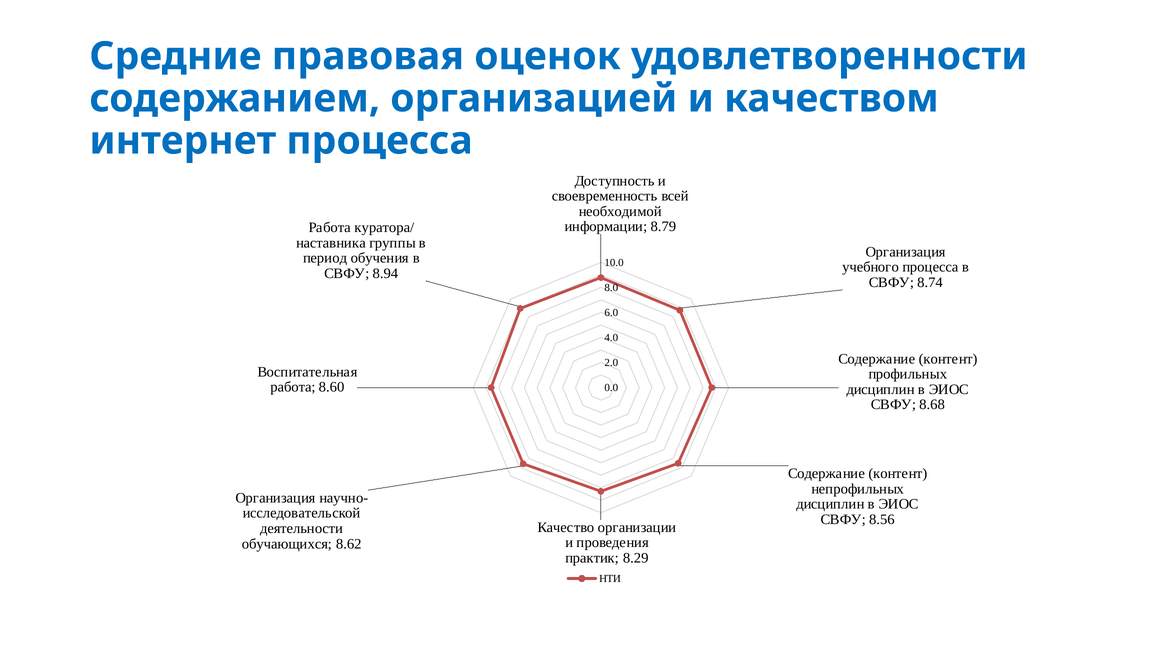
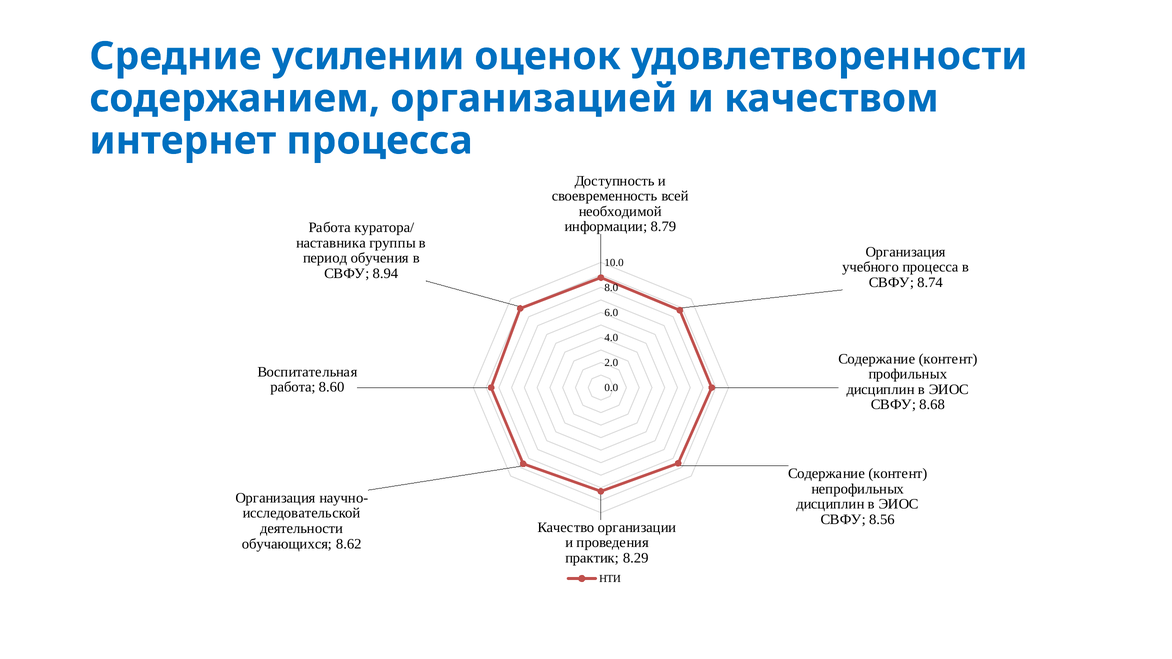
правовая: правовая -> усилении (368, 56)
